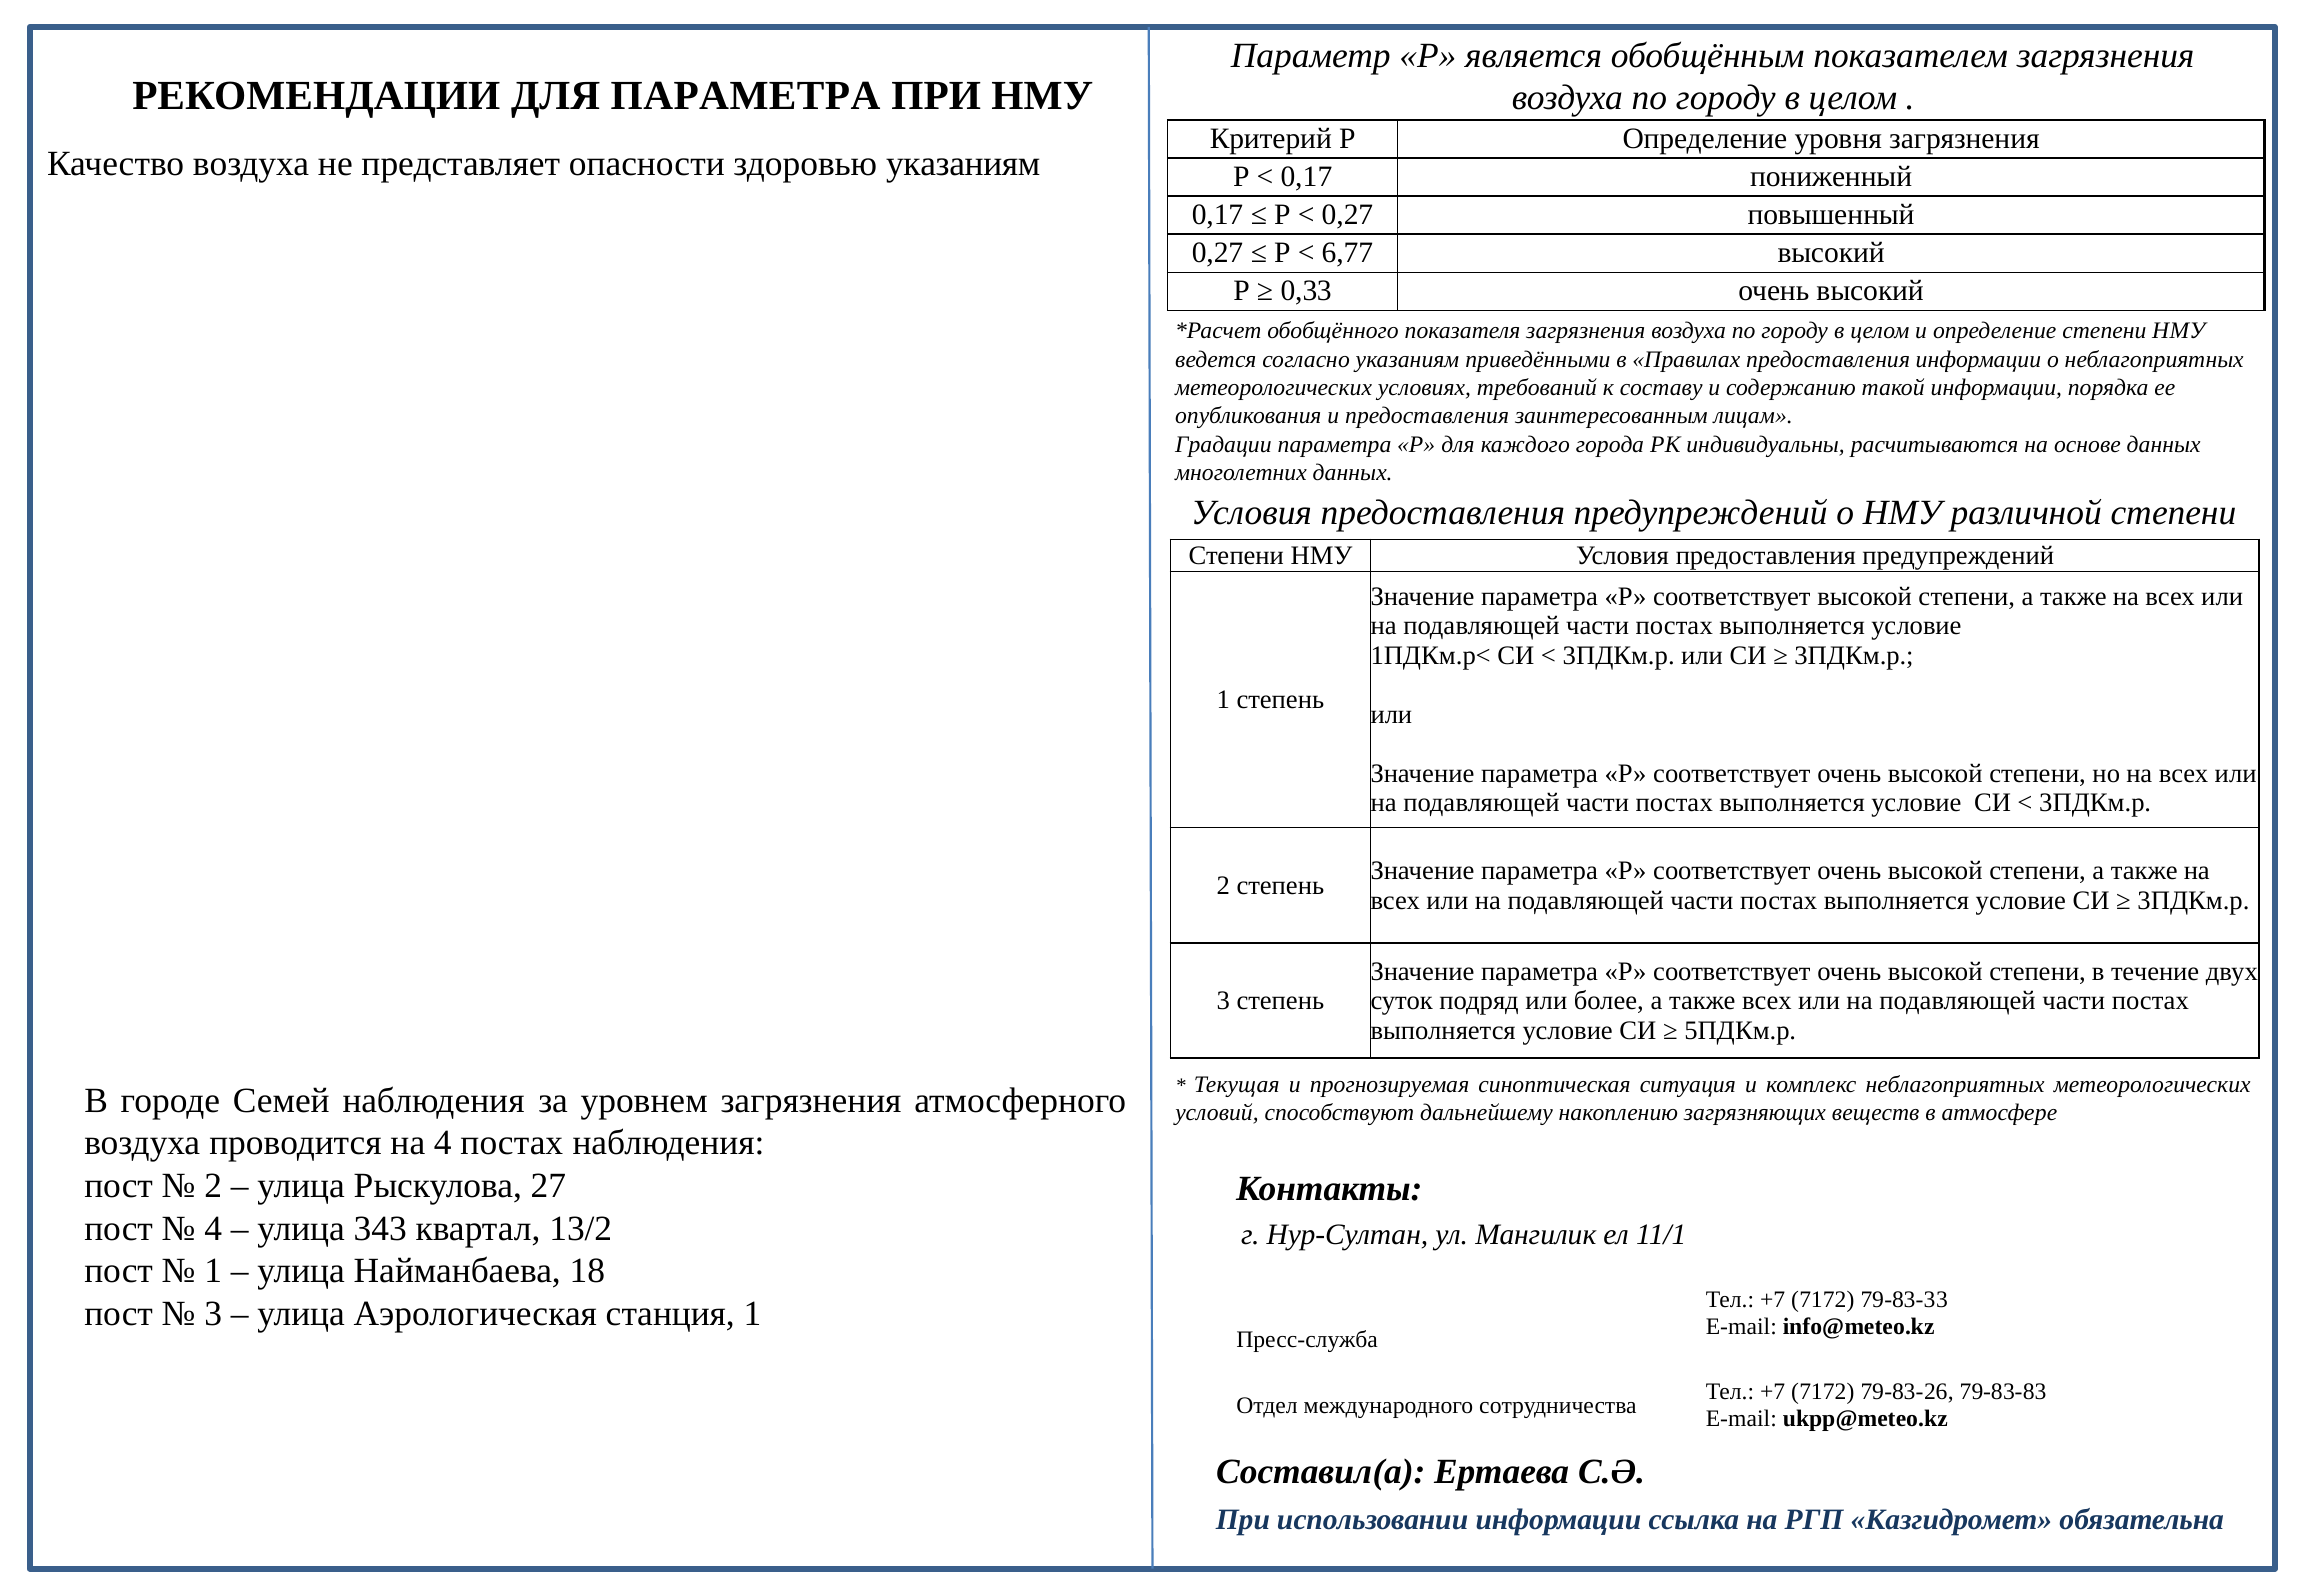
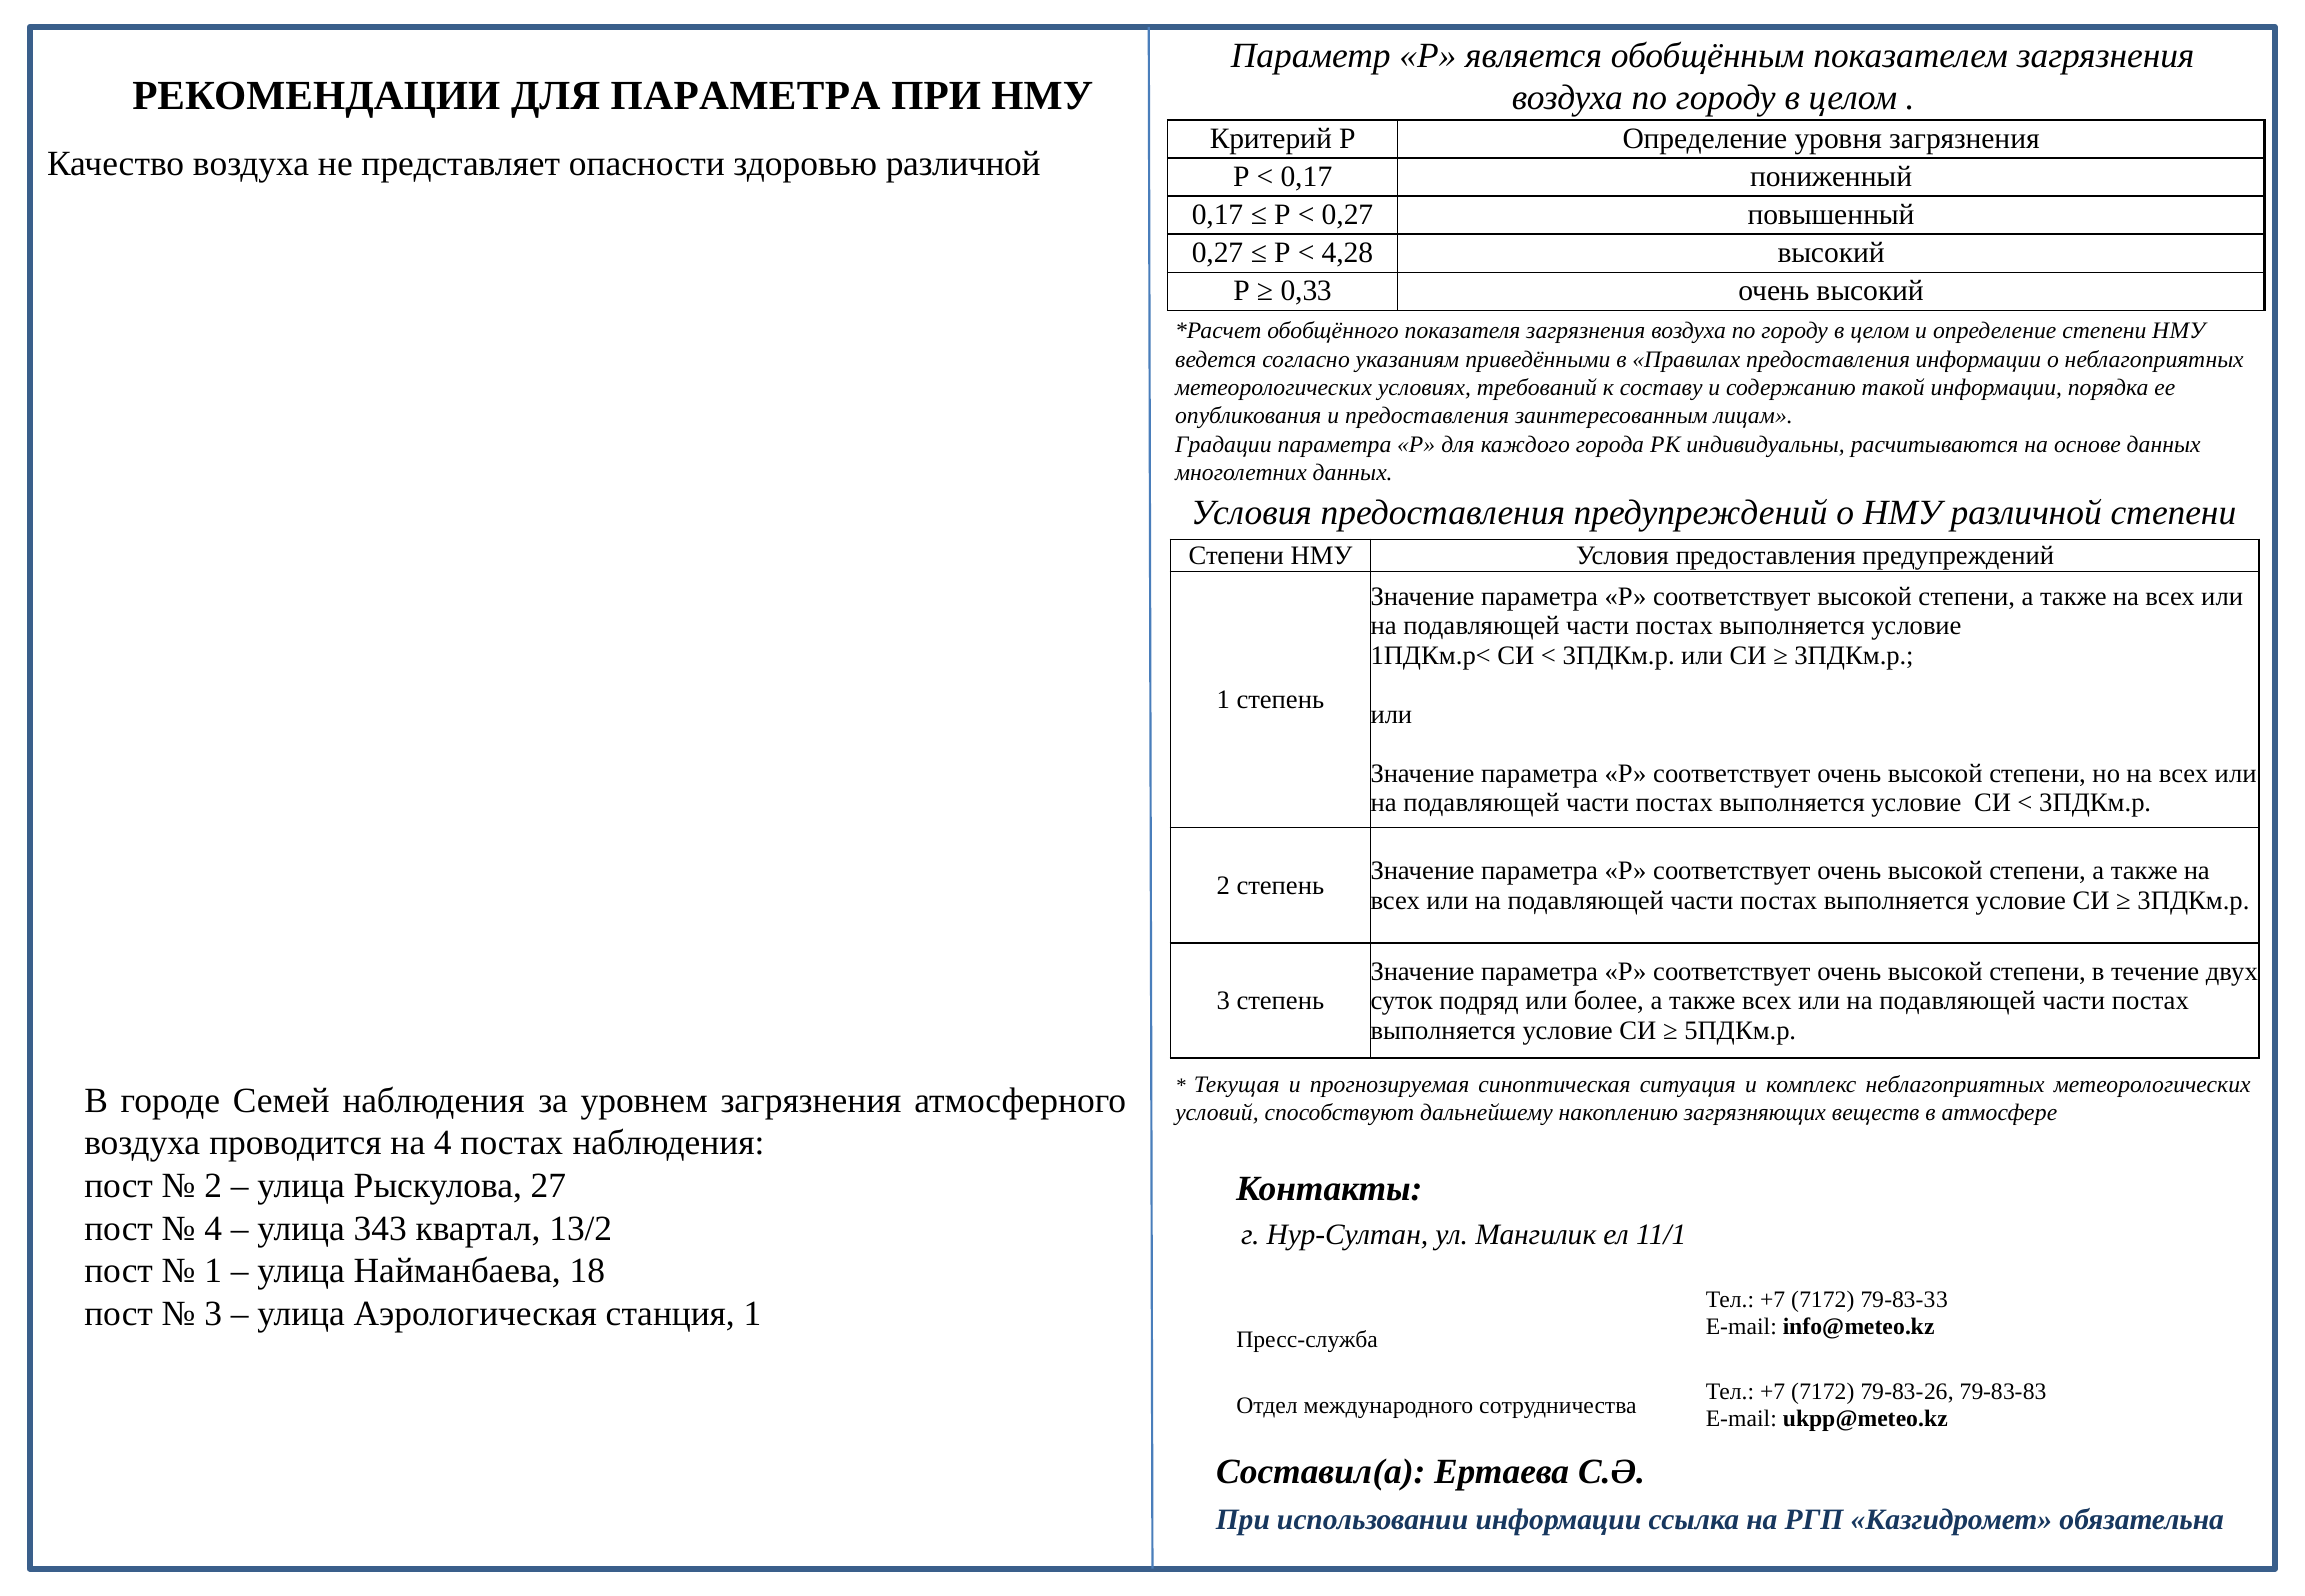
здоровью указаниям: указаниям -> различной (963, 163)
6,77: 6,77 -> 4,28 (1347, 253)
